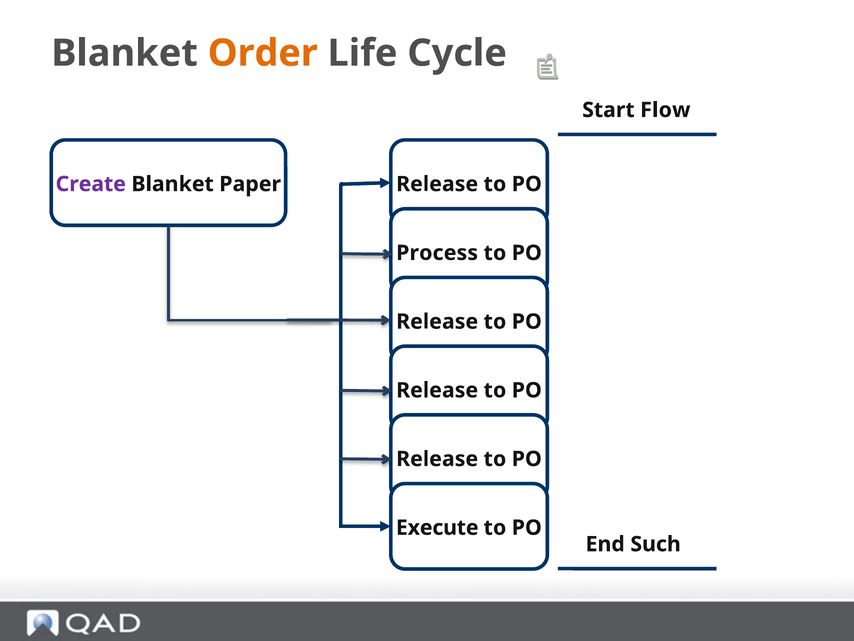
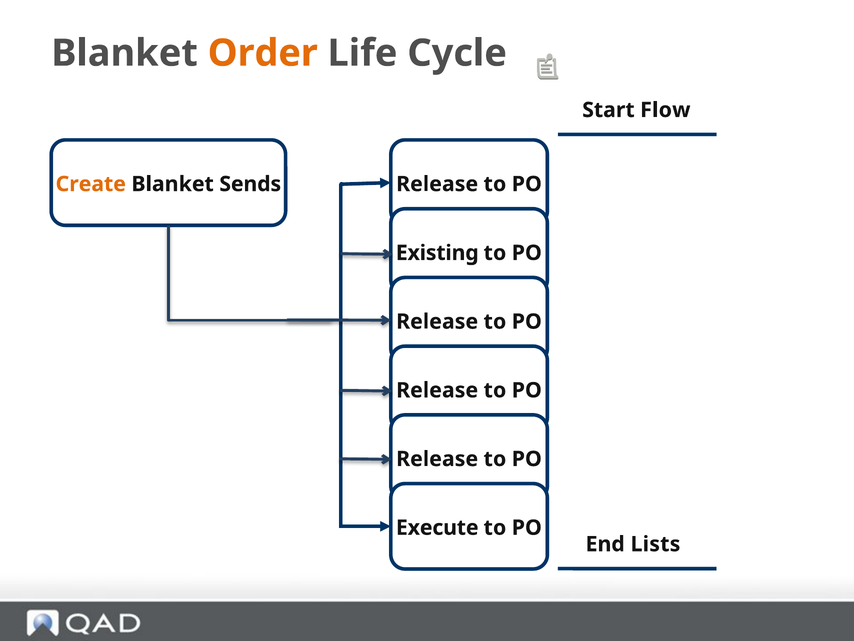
Create colour: purple -> orange (91, 184)
Paper: Paper -> Sends (250, 184)
Process: Process -> Existing (437, 253)
Such: Such -> Lists (655, 544)
